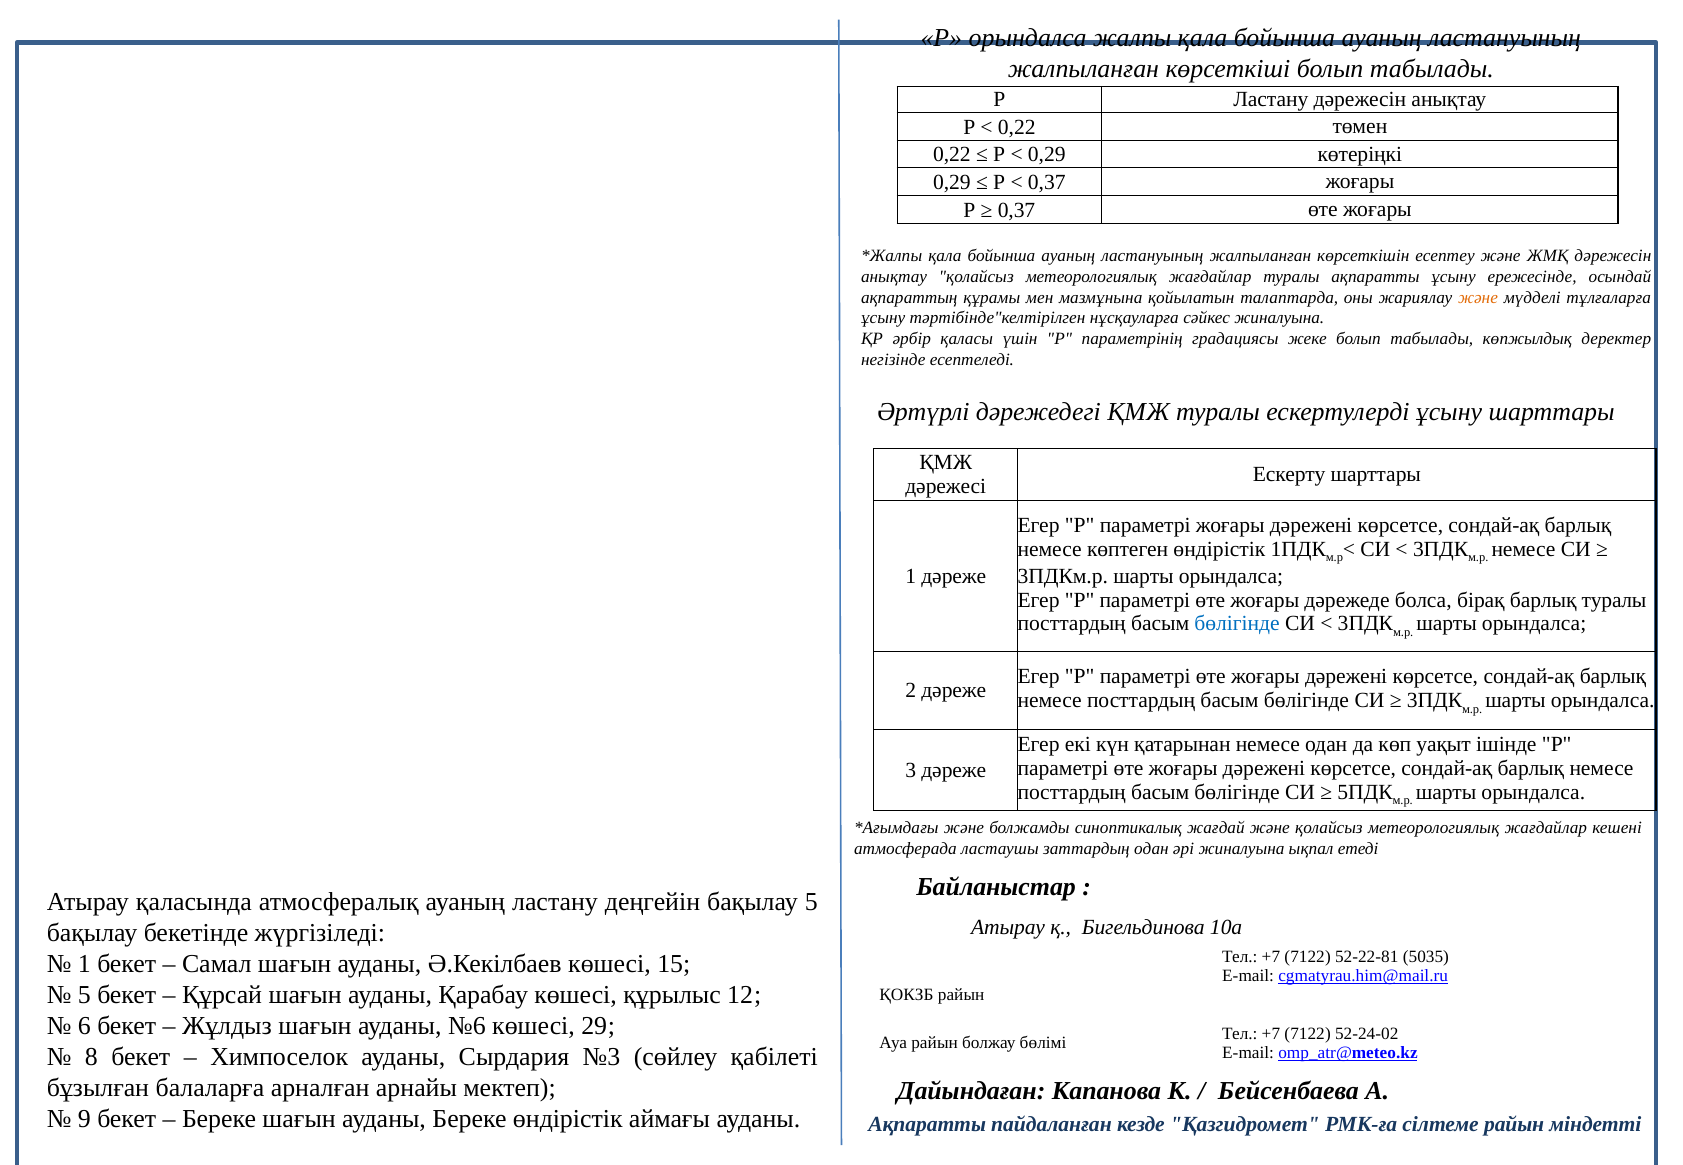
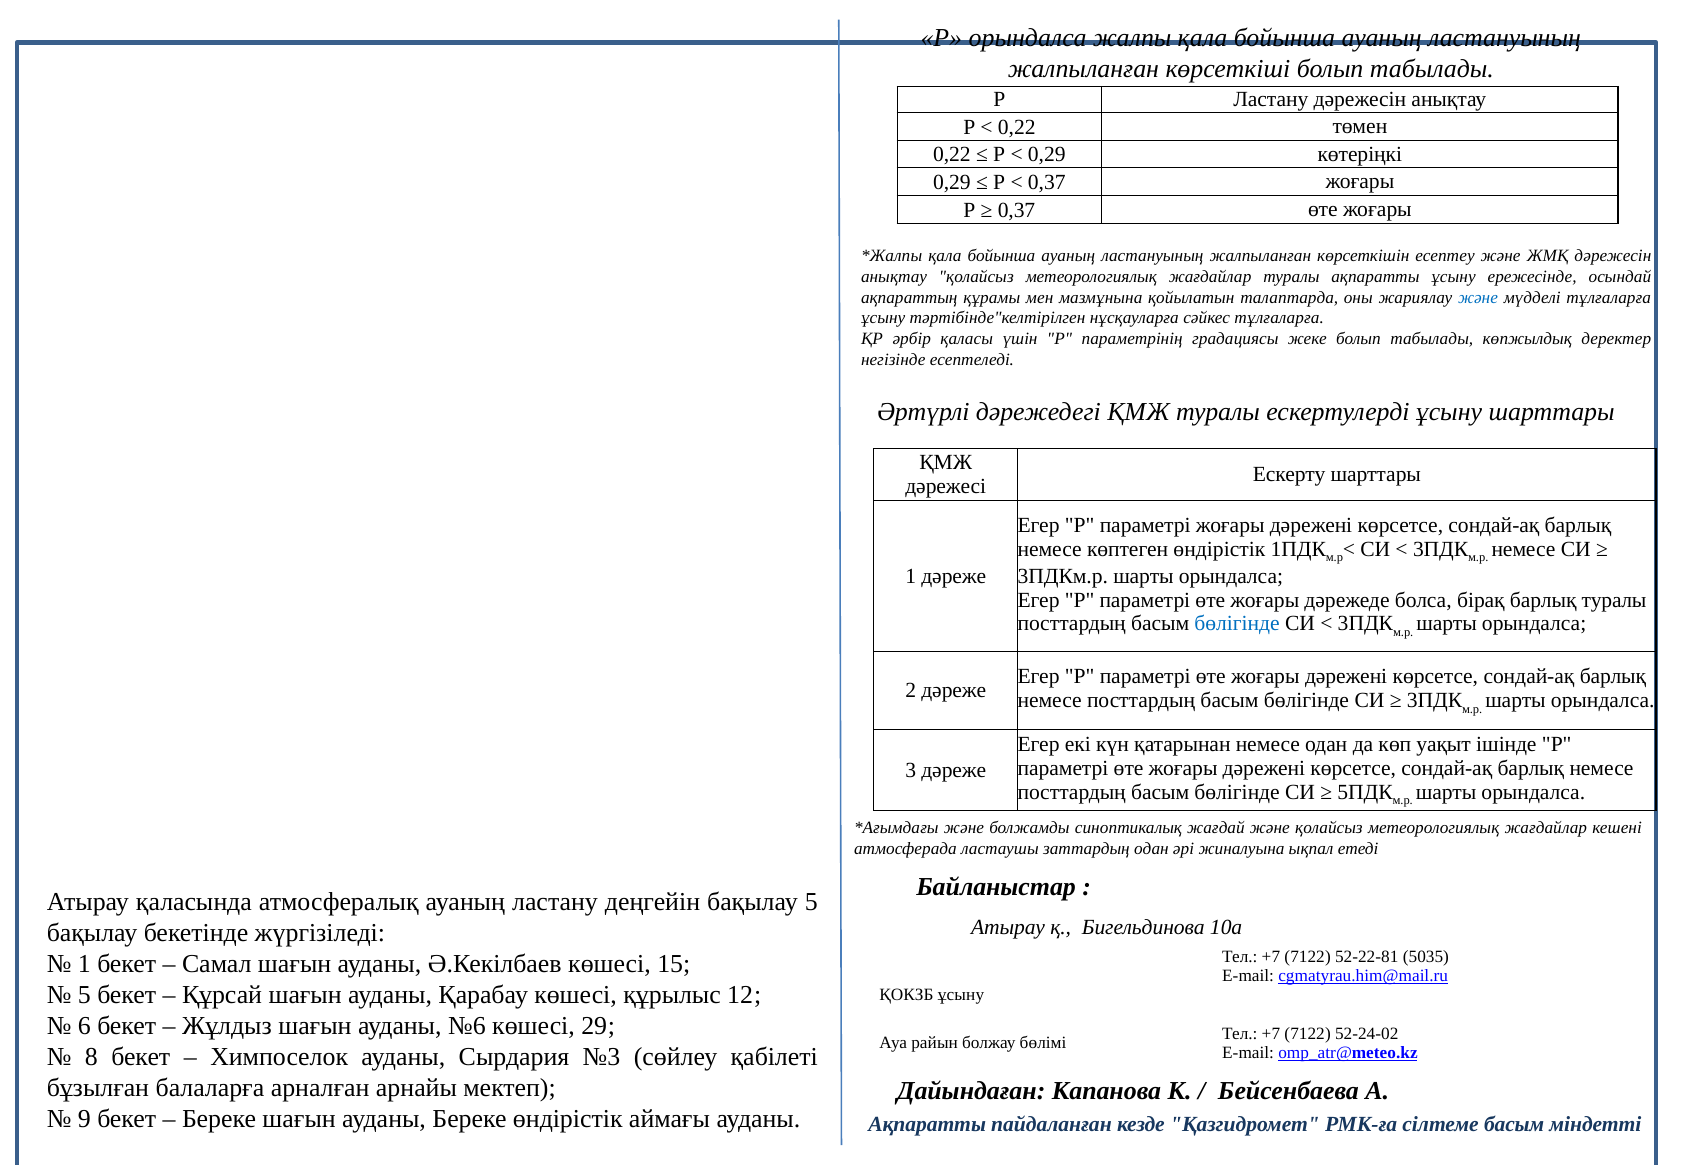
және colour: orange -> blue (1478, 298)
сәйкес жиналуына: жиналуына -> тұлғаларға (1279, 318)
ҚОКЗБ райын: райын -> ұсыну (961, 995)
сілтеме райын: райын -> басым (1514, 1124)
